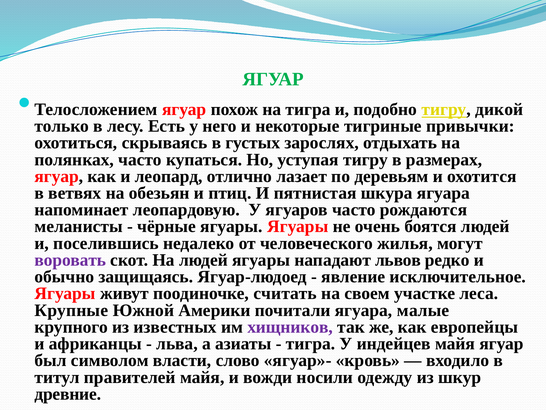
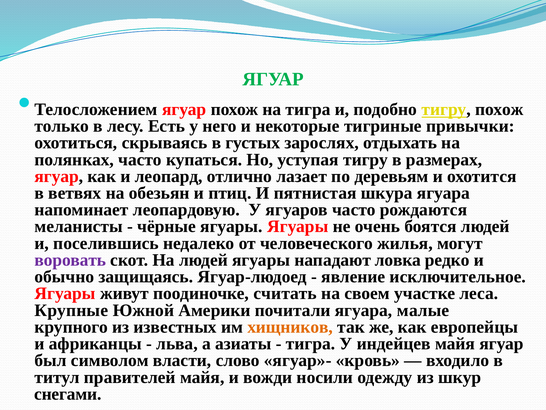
тигру дикой: дикой -> похож (499, 109)
львов: львов -> ловка (398, 260)
хищников colour: purple -> orange (290, 327)
древние: древние -> снегами (68, 394)
